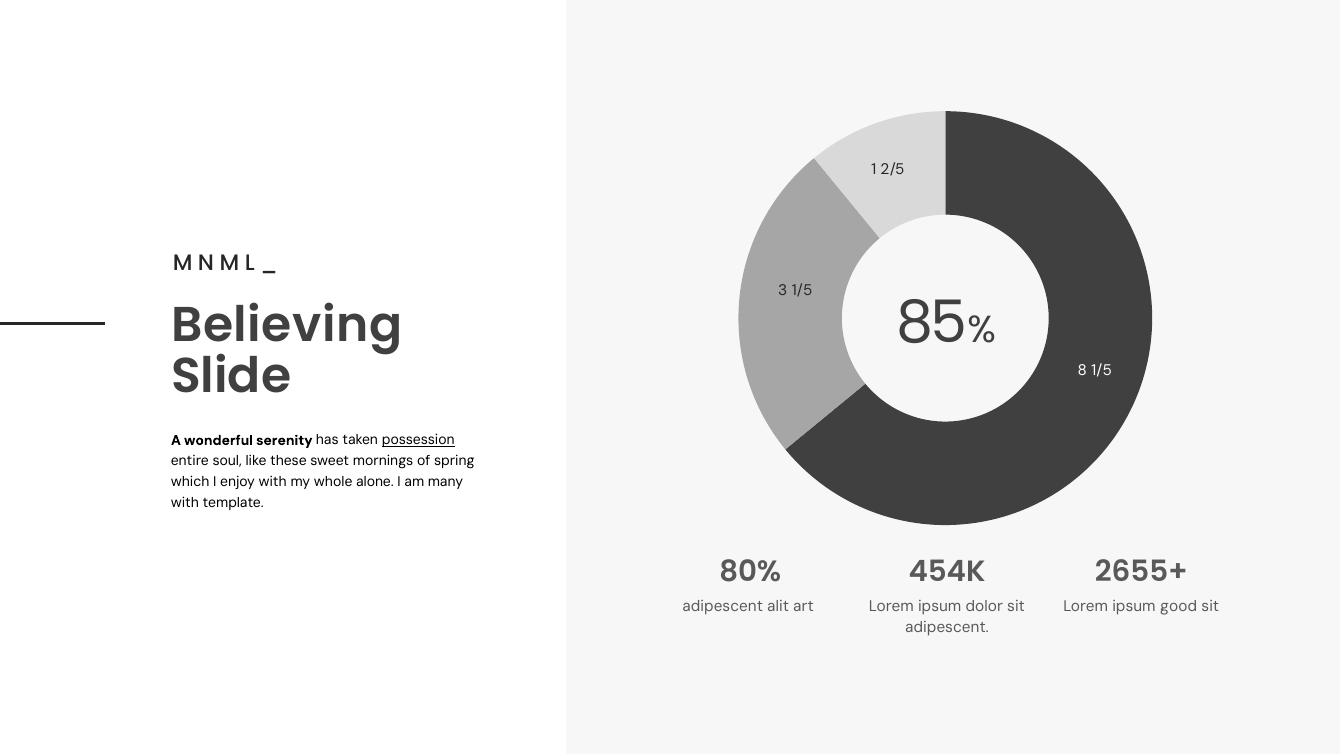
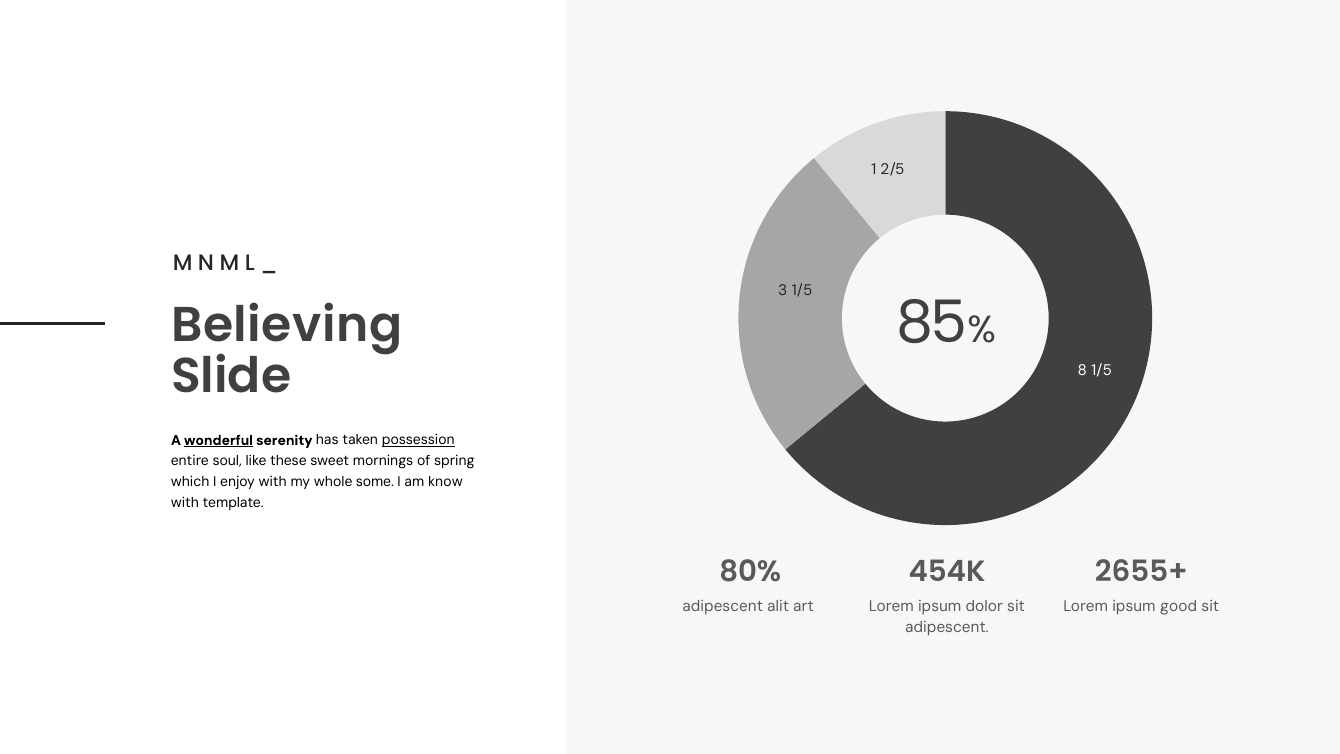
wonderful underline: none -> present (218, 440)
alone: alone -> some (375, 482)
many: many -> know (445, 482)
